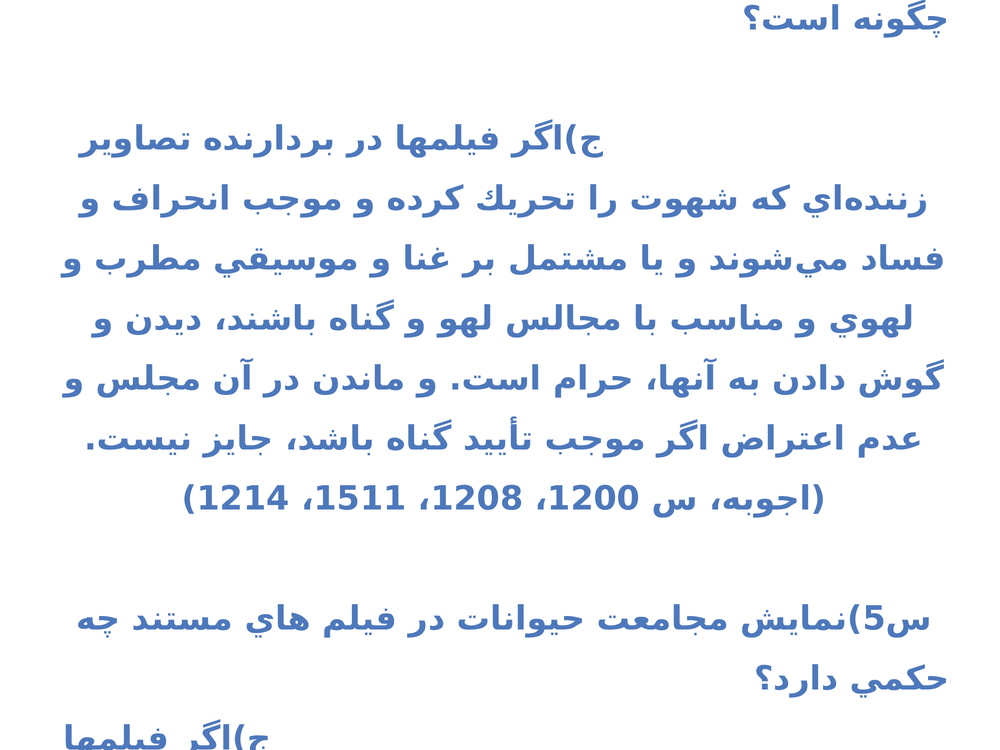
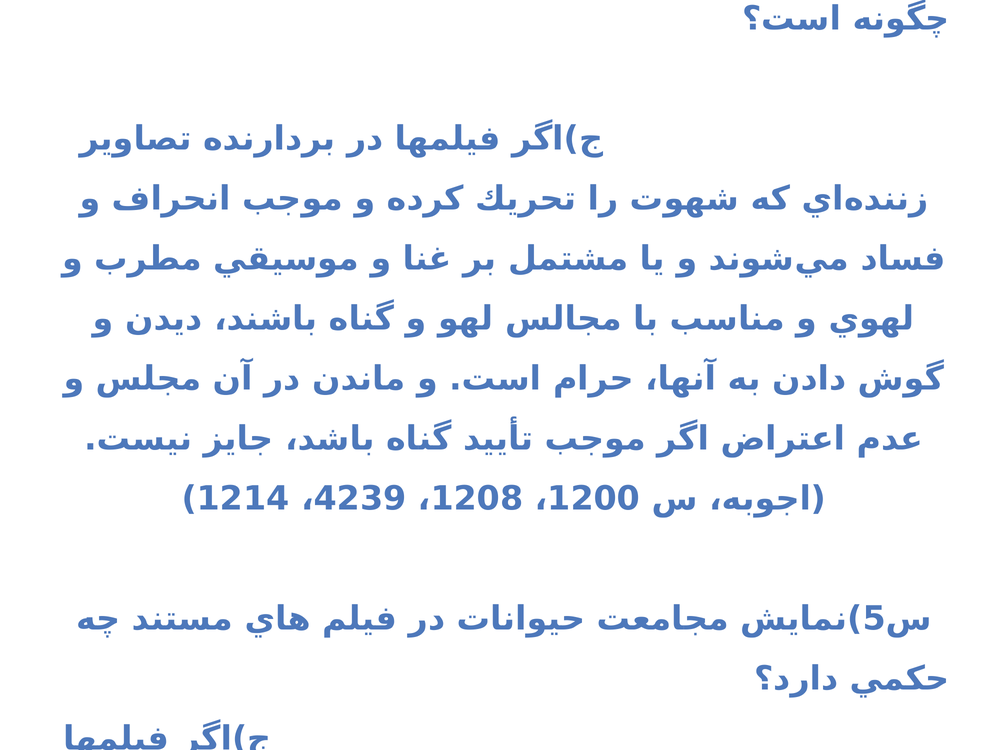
1511: 1511 -> 4239 (360, 499)
